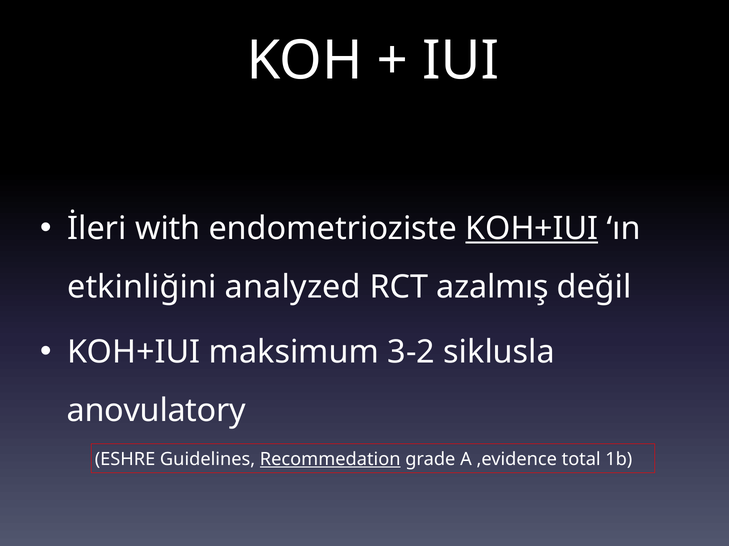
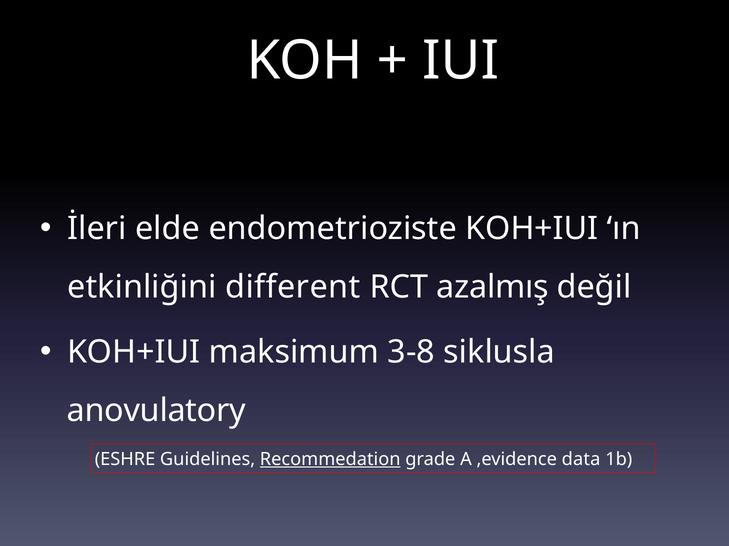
with: with -> elde (168, 229)
KOH+IUI underline: present -> none (532, 229)
analyzed: analyzed -> different (293, 287)
3-2: 3-2 -> 3-8 (411, 353)
total: total -> data (581, 460)
